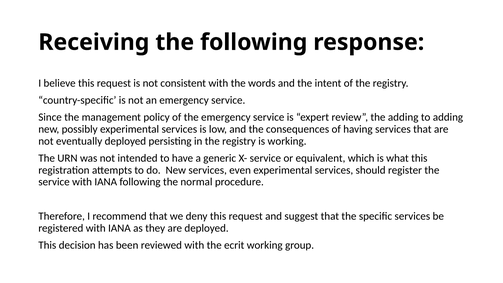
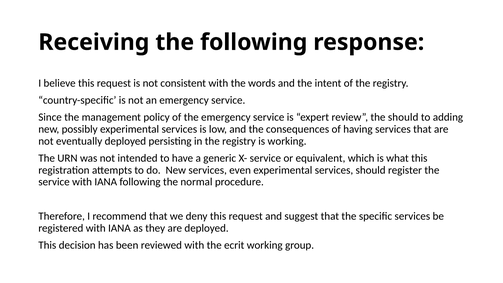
the adding: adding -> should (403, 117)
